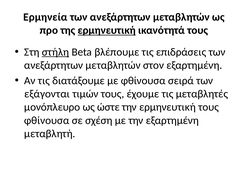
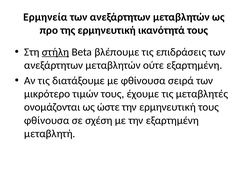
ερμηνευτική underline: present -> none (107, 30)
στον: στον -> ούτε (154, 65)
εξάγονται: εξάγονται -> μικρότερο (47, 94)
μονόπλευρο: μονόπλευρο -> ονομάζονται (52, 107)
